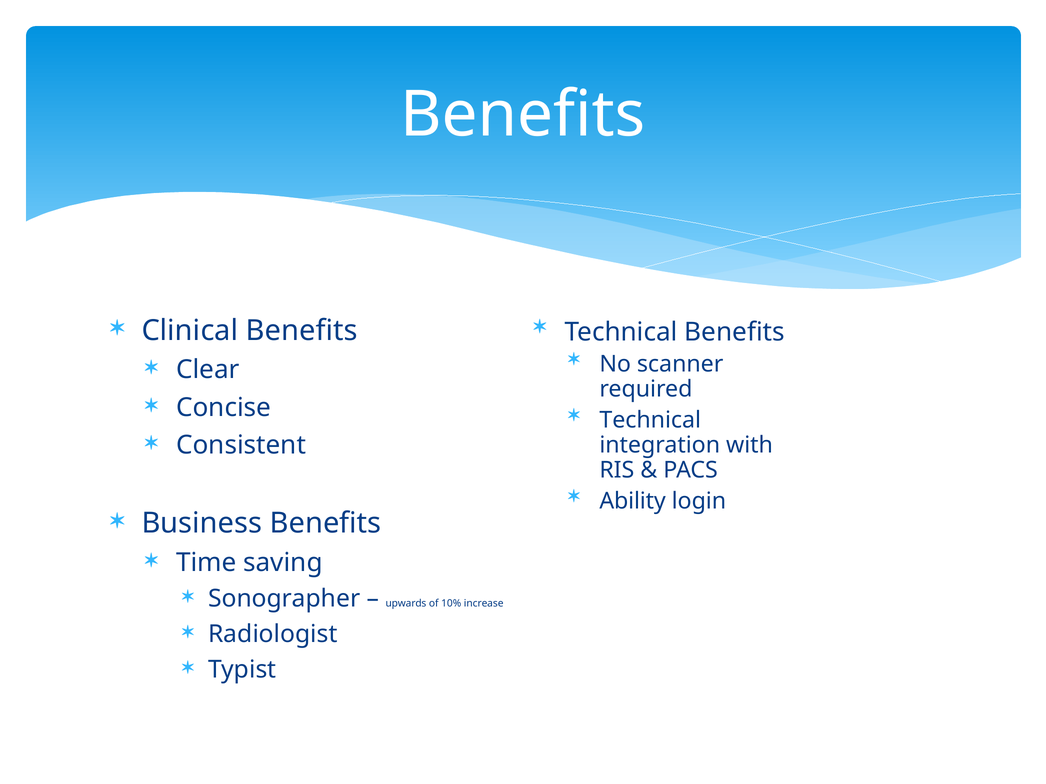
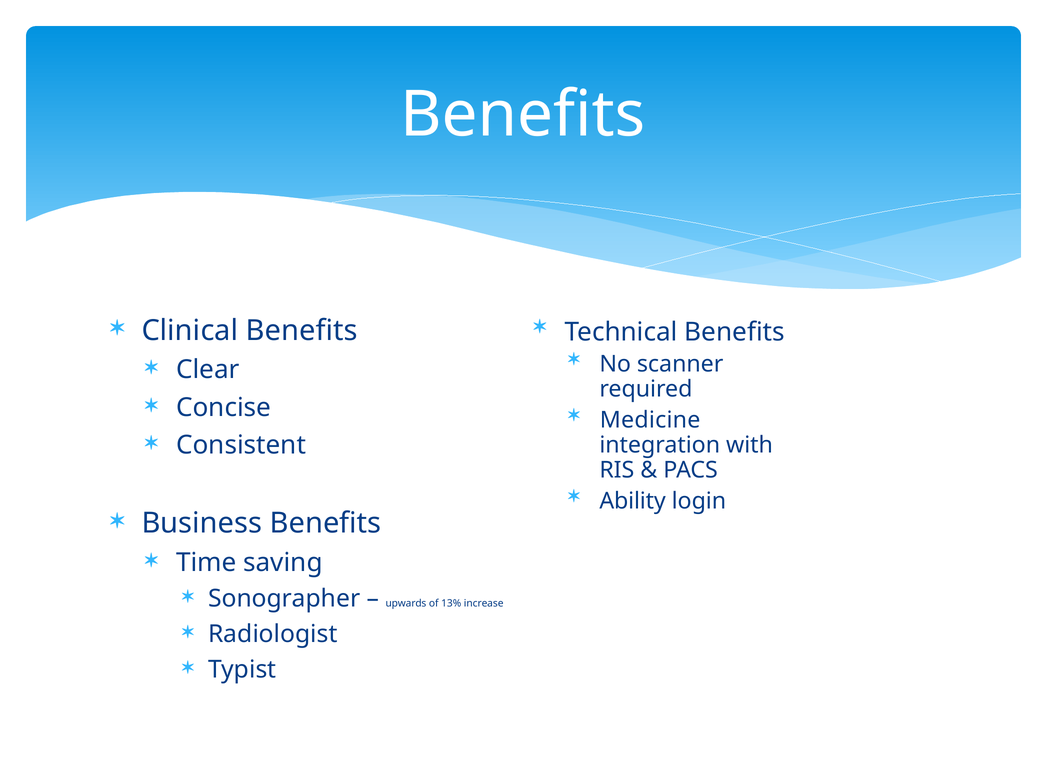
Technical: Technical -> Medicine (650, 420)
10%: 10% -> 13% (451, 604)
